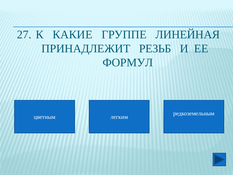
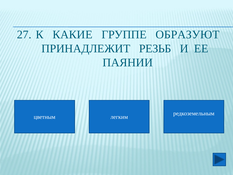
ЛИНЕЙНАЯ: ЛИНЕЙНАЯ -> ОБРАЗУЮТ (187, 35)
ФОРМУЛ: ФОРМУЛ -> ПАЯНИИ (128, 62)
